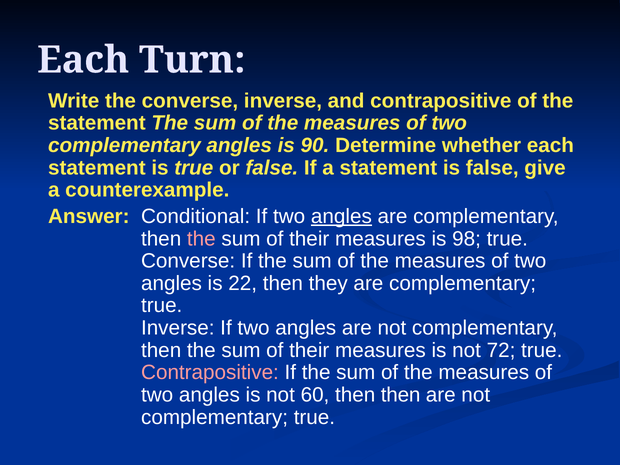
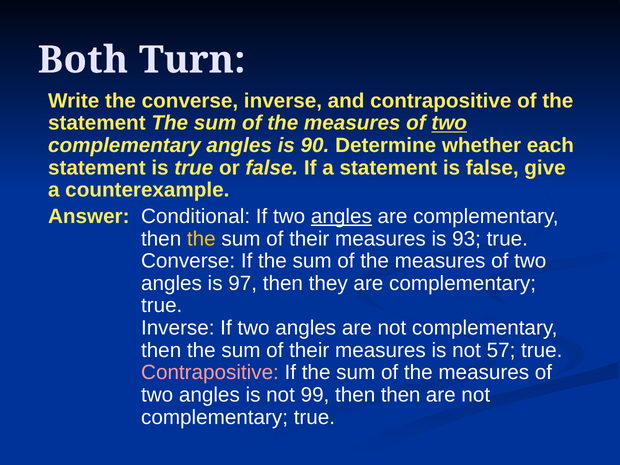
Each: Each -> Both (83, 60)
two underline: none -> present (449, 123)
the colour: pink -> yellow (201, 239)
98: 98 -> 93 (467, 239)
22: 22 -> 97 (243, 283)
72: 72 -> 57 (501, 350)
60: 60 -> 99 (315, 395)
